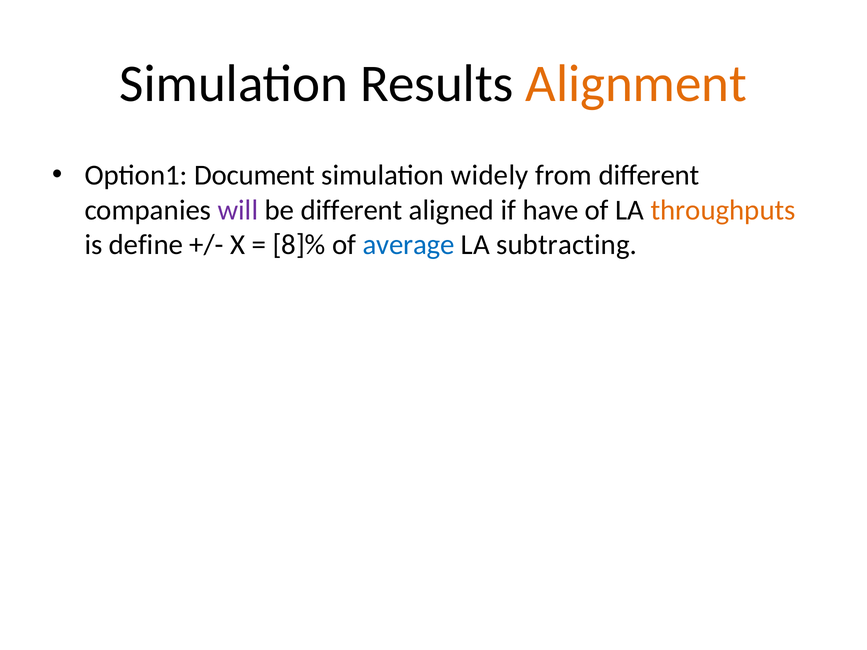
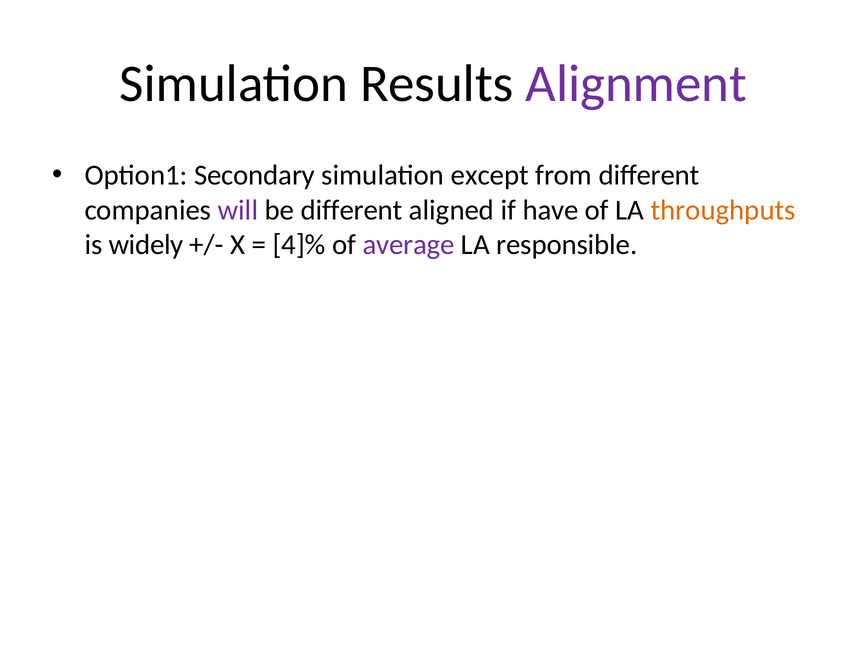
Alignment colour: orange -> purple (636, 84)
Document: Document -> Secondary (255, 175)
widely: widely -> except (490, 175)
define: define -> widely (146, 245)
8]%: 8]% -> 4]% (299, 245)
average colour: blue -> purple (409, 245)
subtracting: subtracting -> responsible (567, 245)
